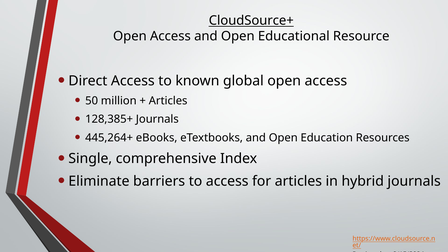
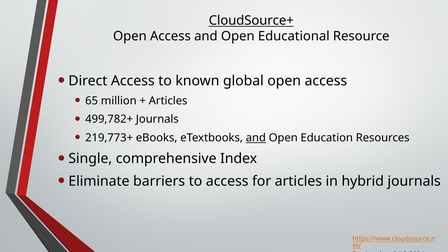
50: 50 -> 65 (92, 101)
128,385+: 128,385+ -> 499,782+ (109, 119)
445,264+: 445,264+ -> 219,773+ (109, 138)
and underline: none -> present (256, 138)
